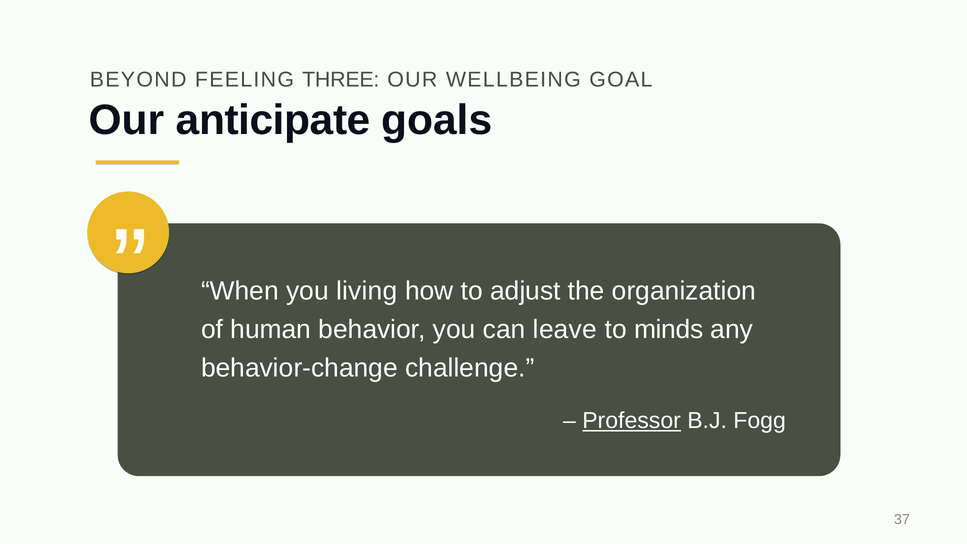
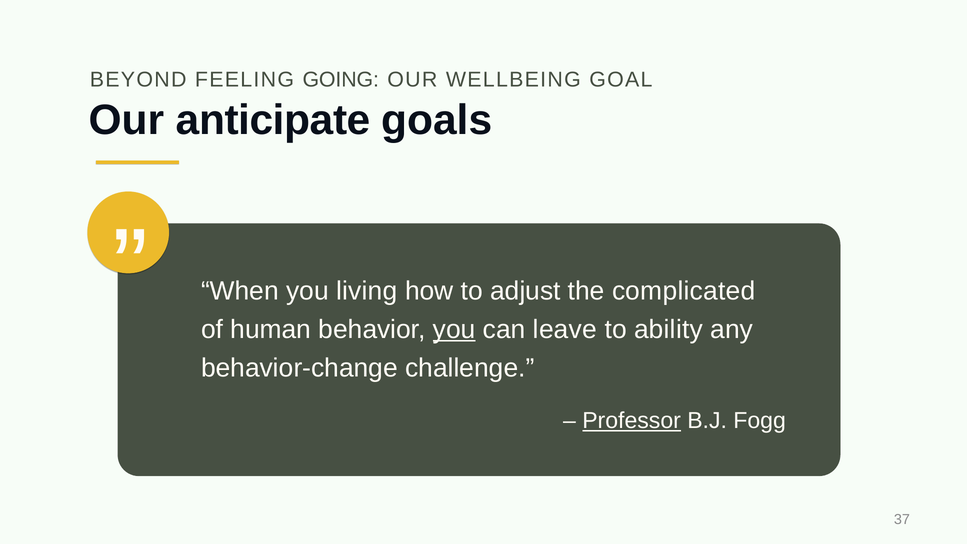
THREE: THREE -> GOING (341, 80)
organization: organization -> complicated (684, 291)
you underline: none -> present (454, 329)
minds: minds -> ability (668, 329)
